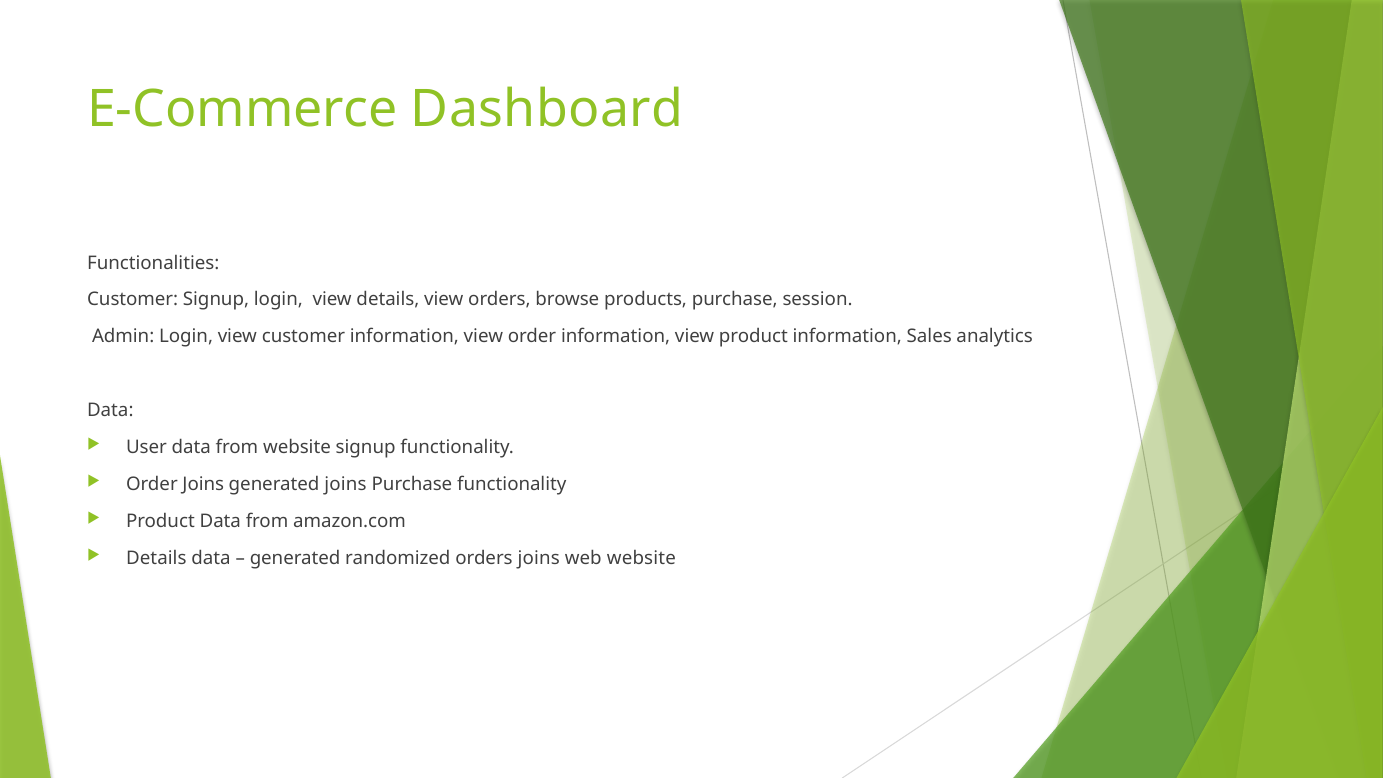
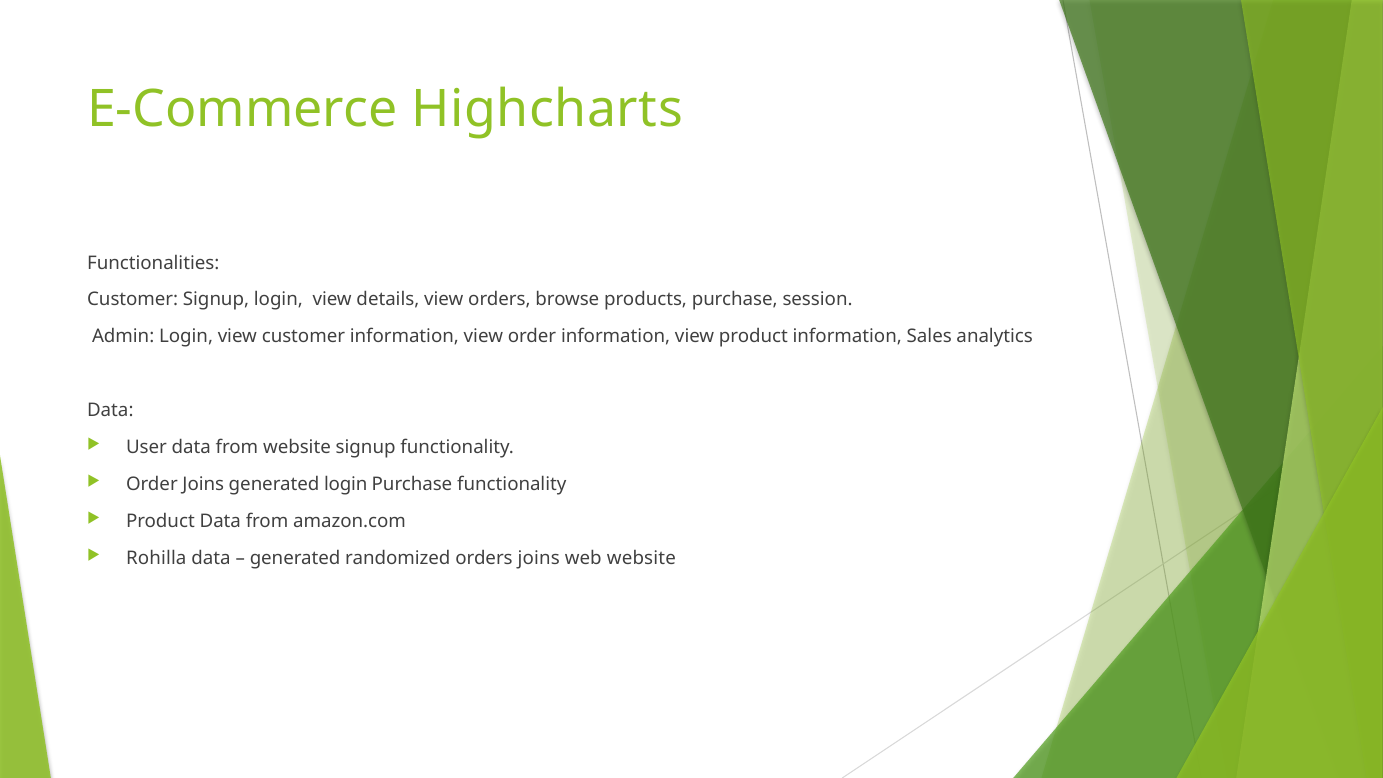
Dashboard: Dashboard -> Highcharts (547, 109)
generated joins: joins -> login (346, 484)
Details: Details -> Rohilla (156, 558)
